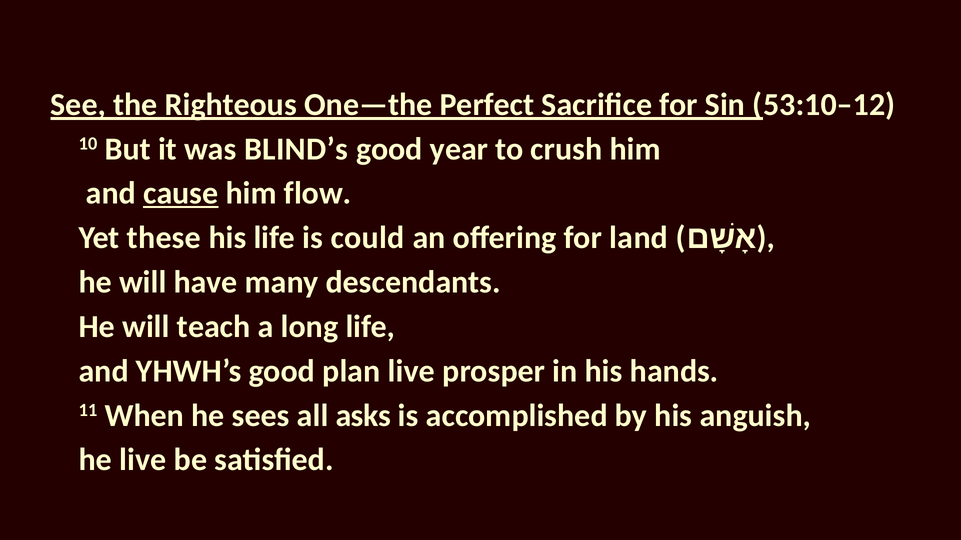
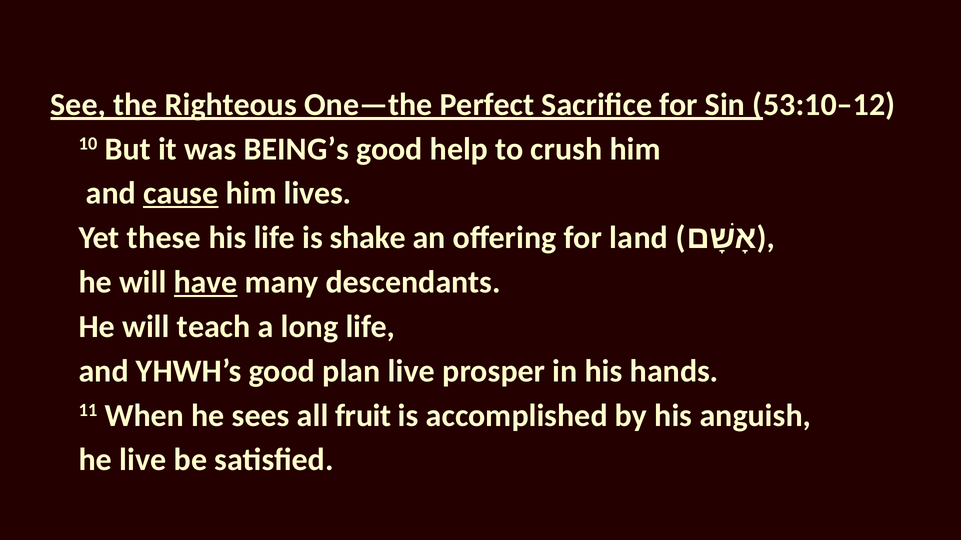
BLIND’s: BLIND’s -> BEING’s (296, 149)
year: year -> help (459, 149)
flow: flow -> lives (318, 194)
could: could -> shake (368, 238)
have underline: none -> present (206, 283)
asks: asks -> fruit (363, 416)
